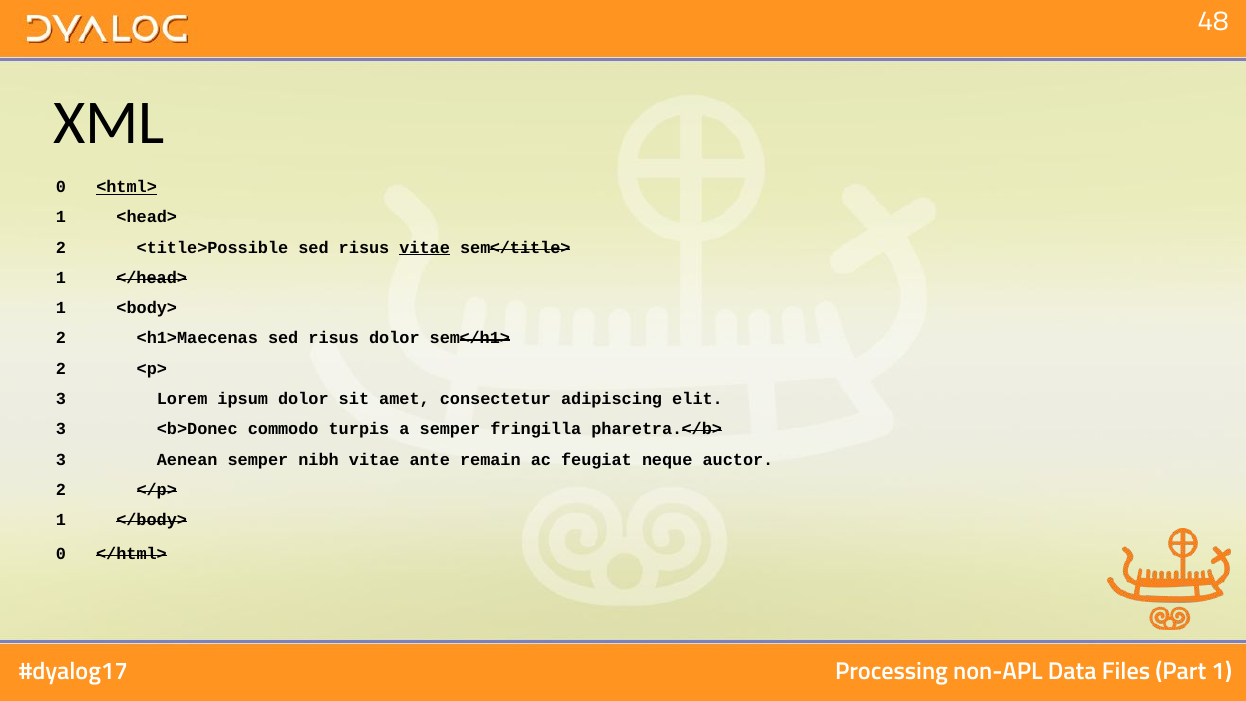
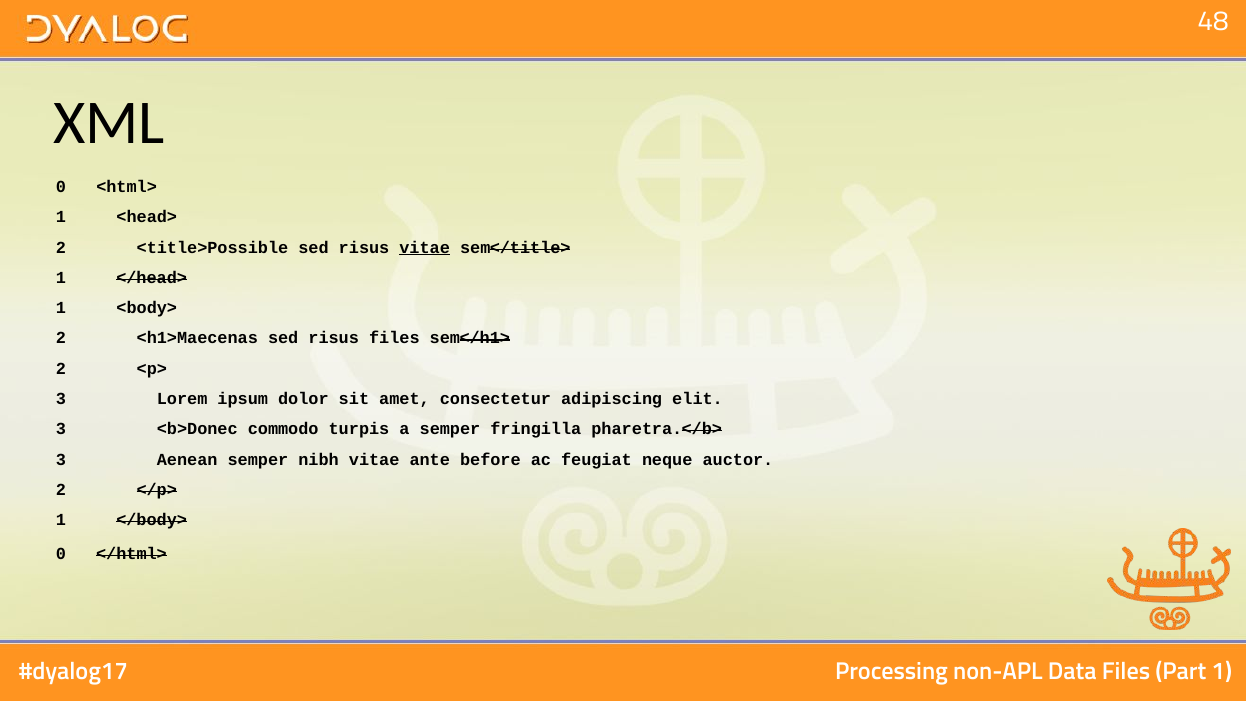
<html> underline: present -> none (127, 187)
risus dolor: dolor -> files (394, 338)
remain: remain -> before (490, 459)
